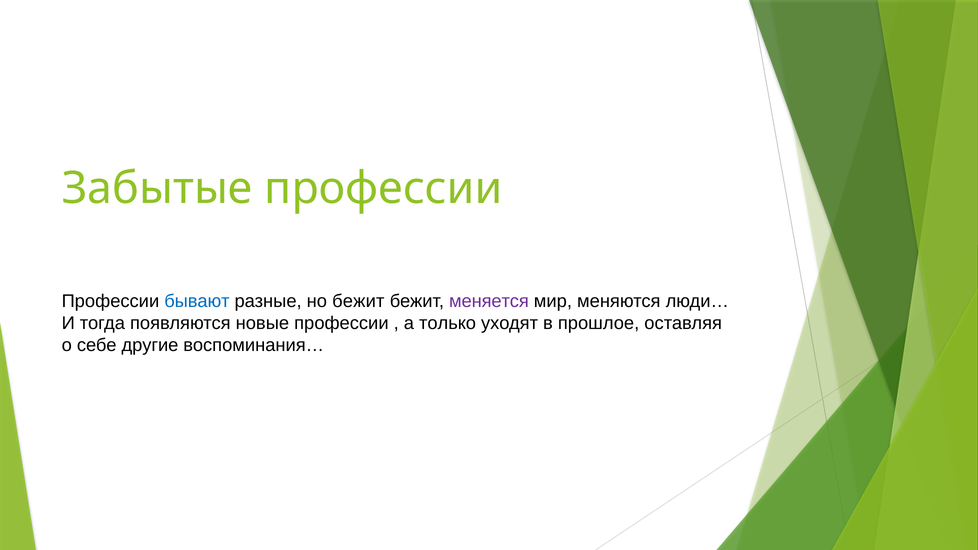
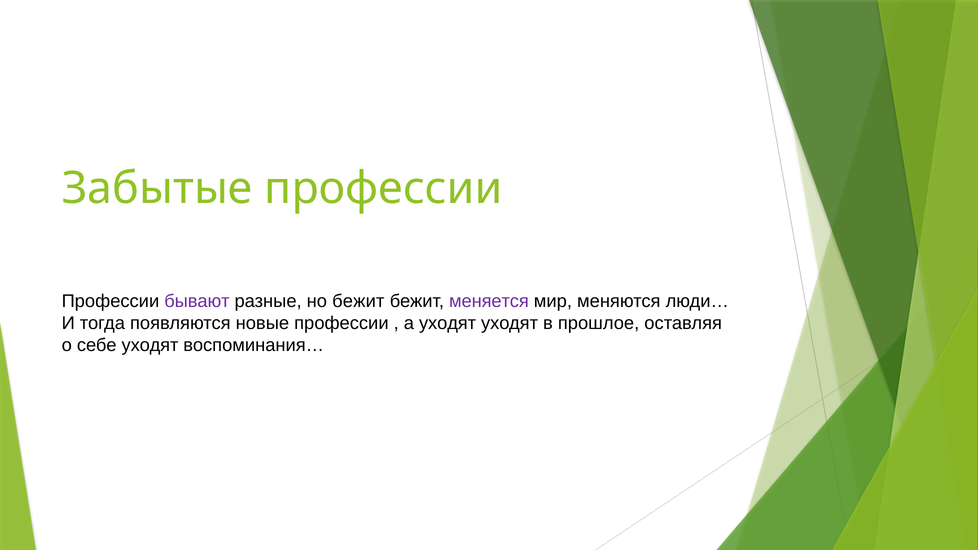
бывают colour: blue -> purple (197, 301)
а только: только -> уходят (448, 323)
себе другие: другие -> уходят (150, 345)
